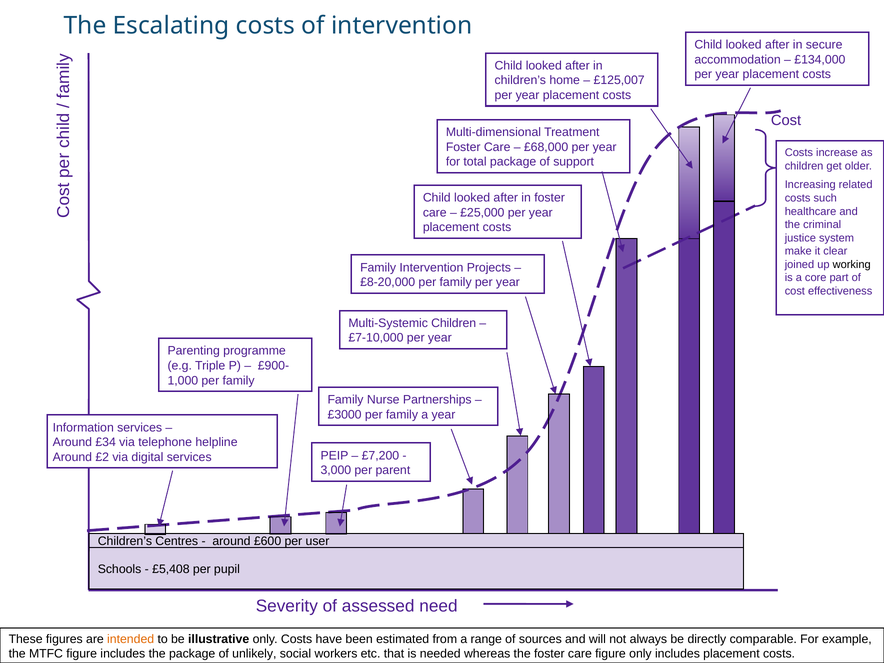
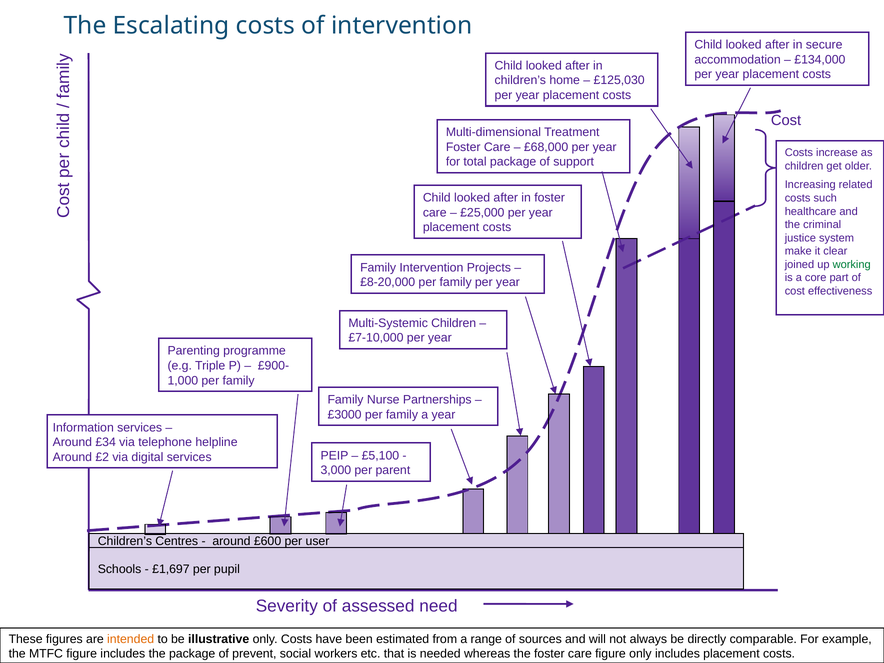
£125,007: £125,007 -> £125,030 (619, 80)
working colour: black -> green (852, 265)
£7,200: £7,200 -> £5,100 (380, 455)
£5,408: £5,408 -> £1,697 (171, 569)
unlikely: unlikely -> prevent (254, 654)
